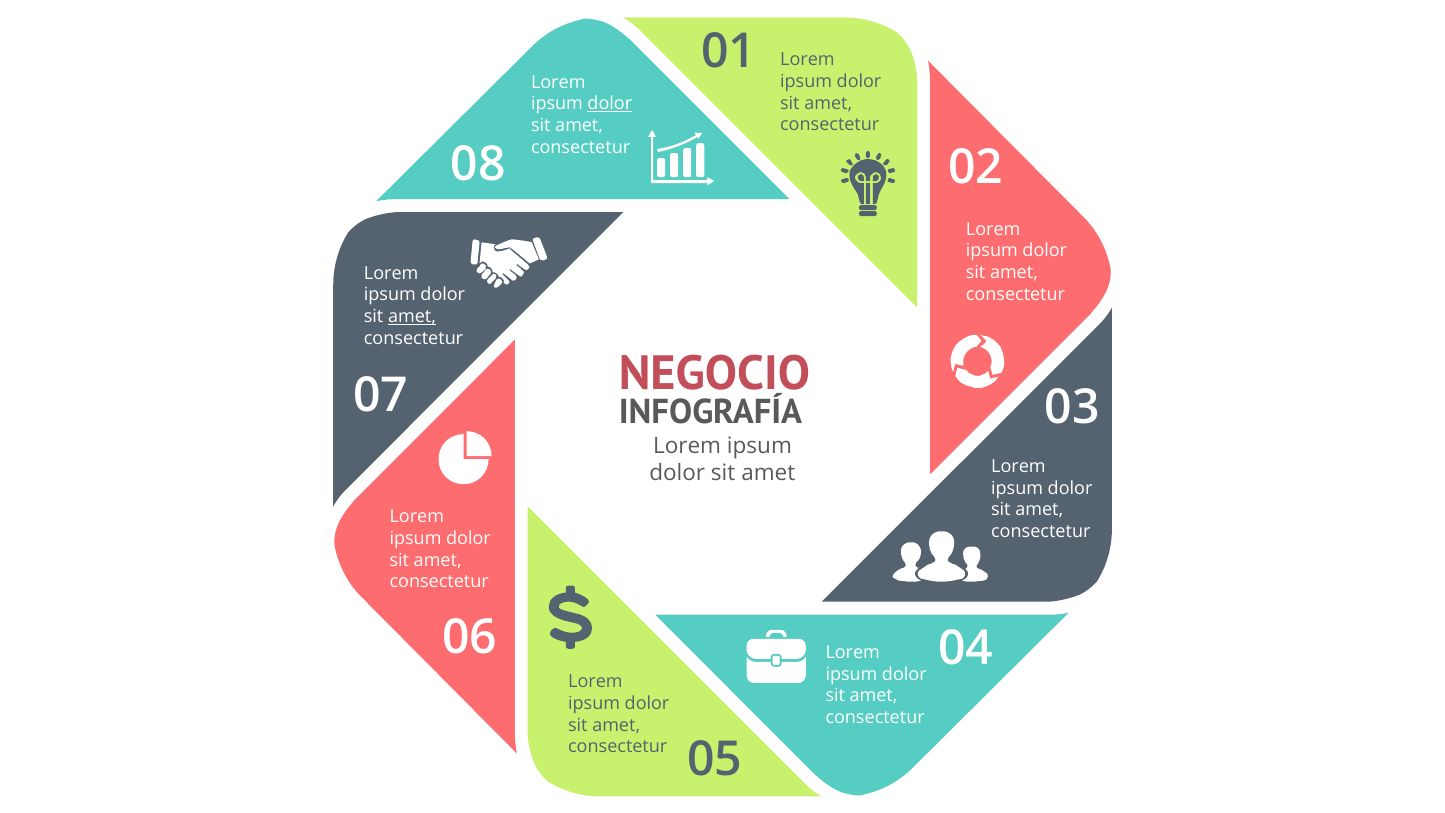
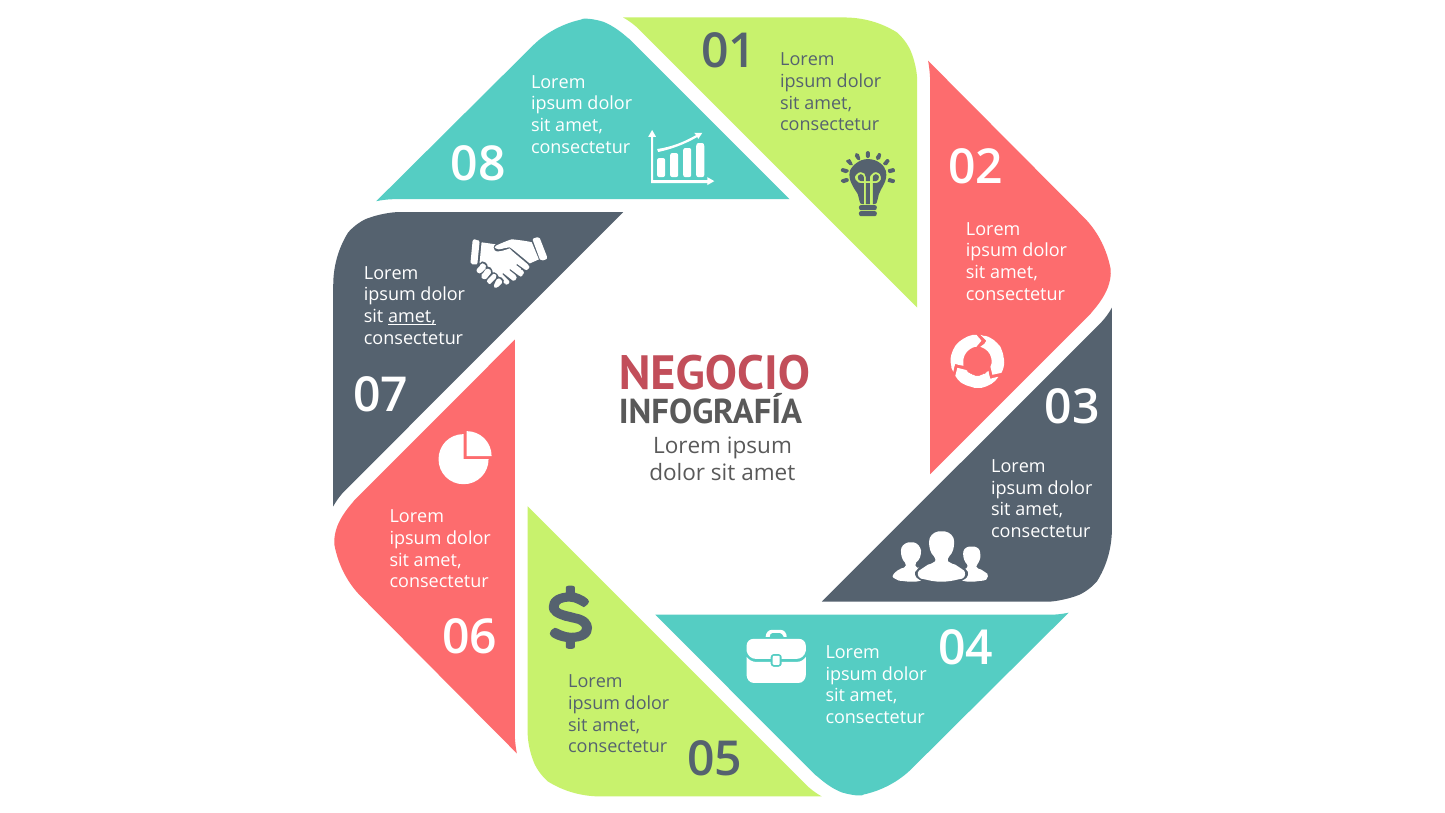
dolor underline: present -> none (610, 104)
